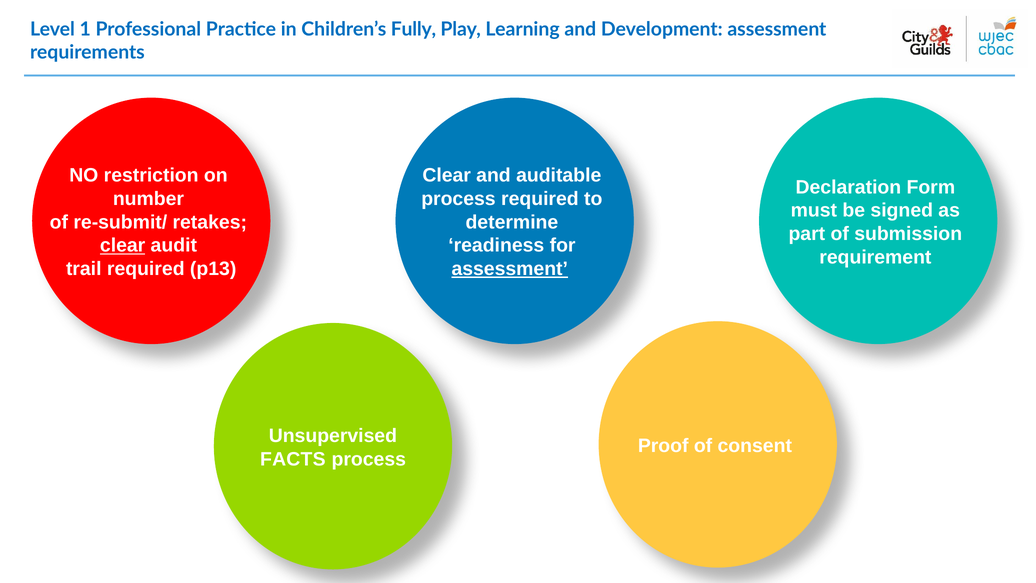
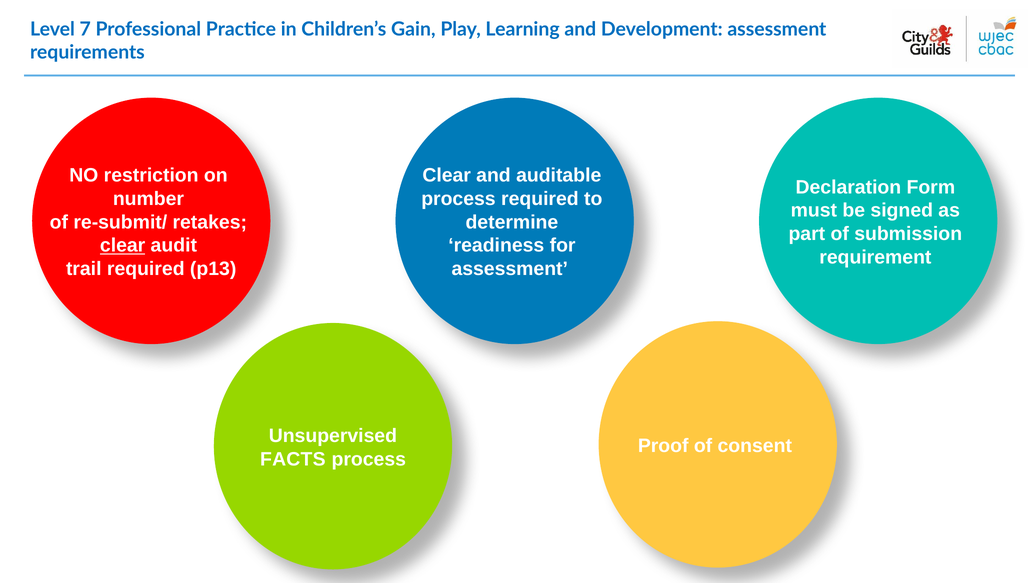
1: 1 -> 7 (85, 29)
Fully: Fully -> Gain (413, 29)
assessment underline: present -> none (510, 269)
